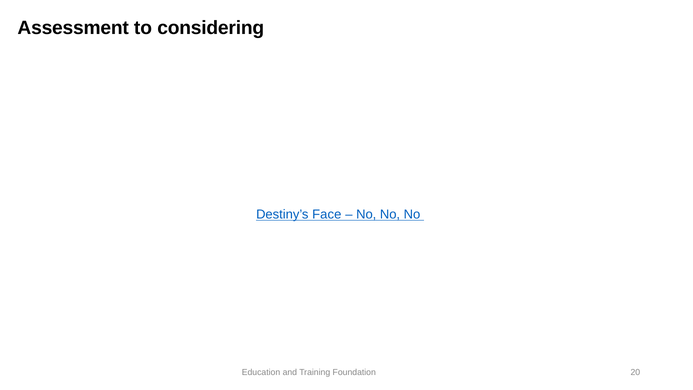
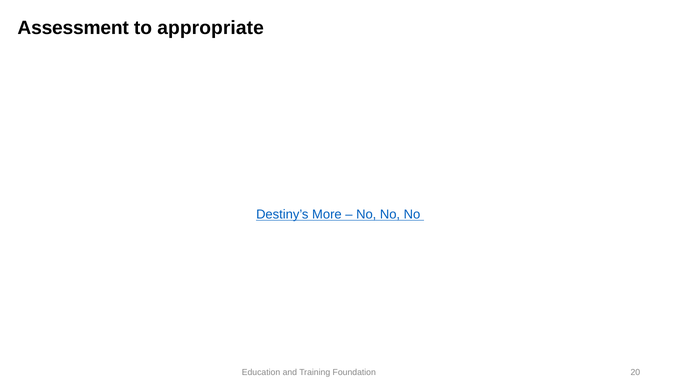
considering: considering -> appropriate (211, 28)
Face: Face -> More (327, 215)
